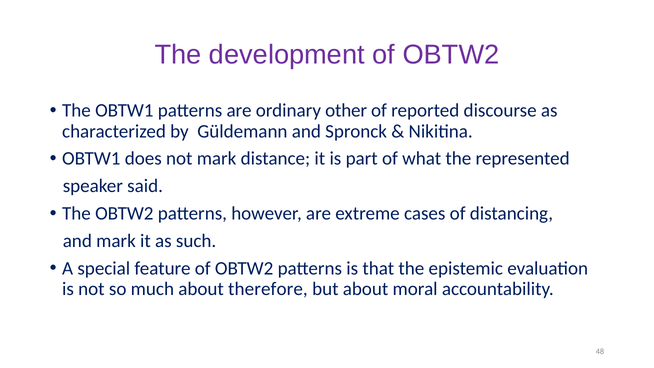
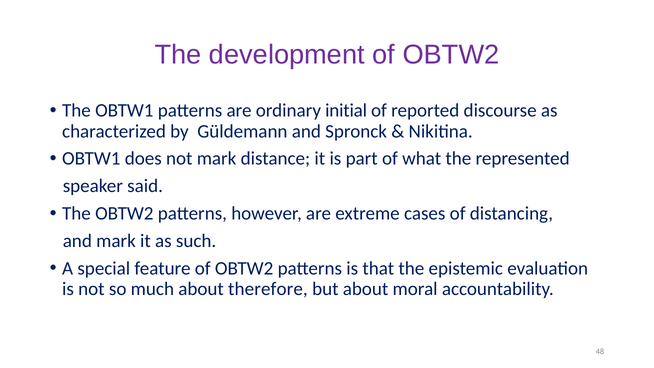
other: other -> initial (346, 111)
